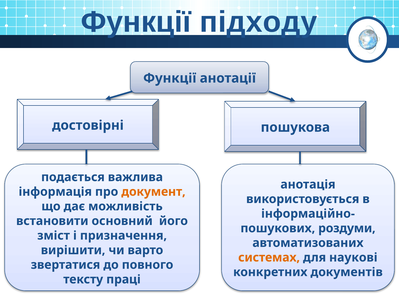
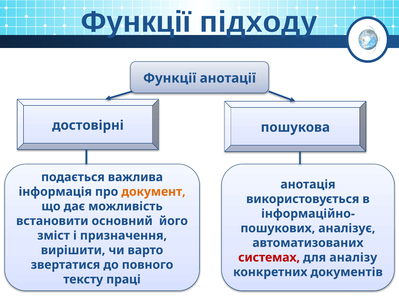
роздуми: роздуми -> аналізує (347, 228)
системах colour: orange -> red (269, 258)
наукові: наукові -> аналізу (353, 258)
